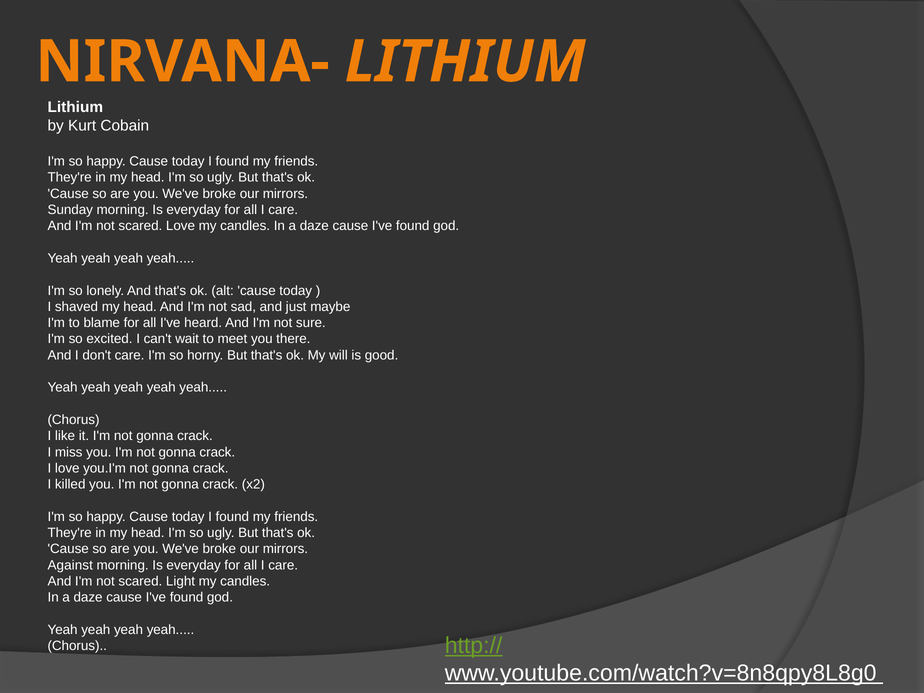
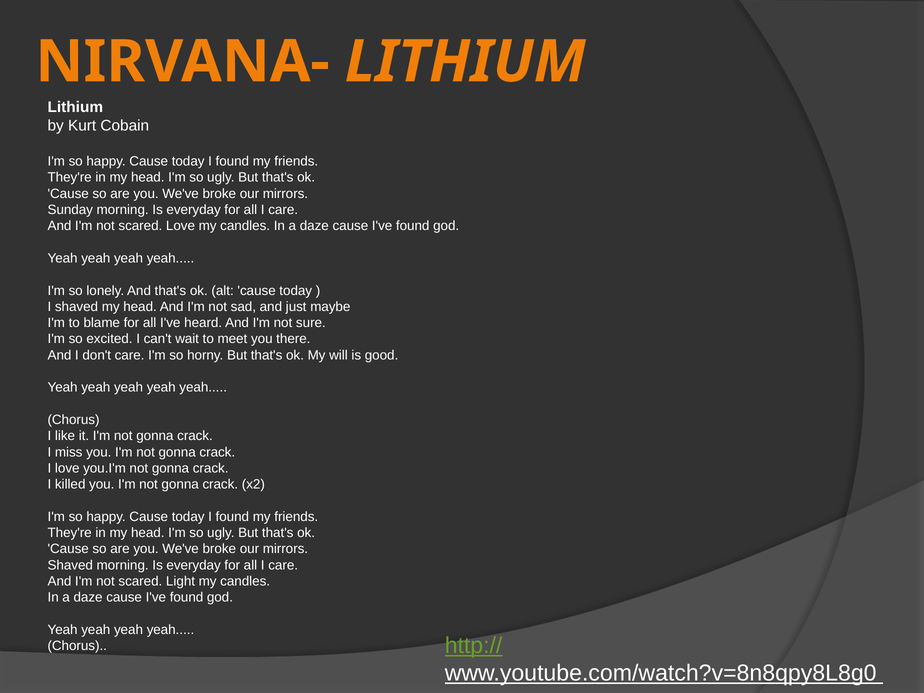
Against: Against -> Shaved (70, 565)
